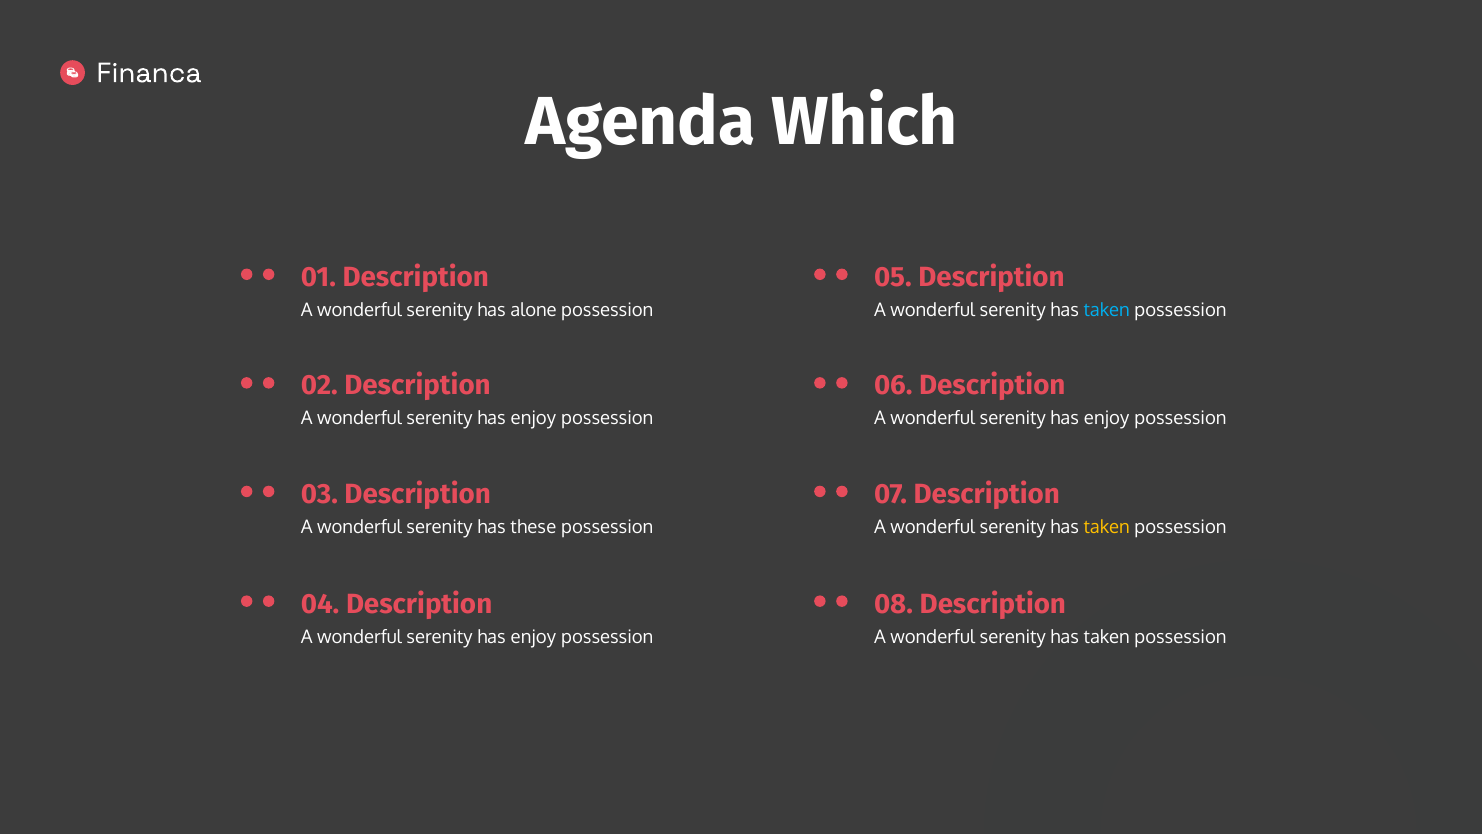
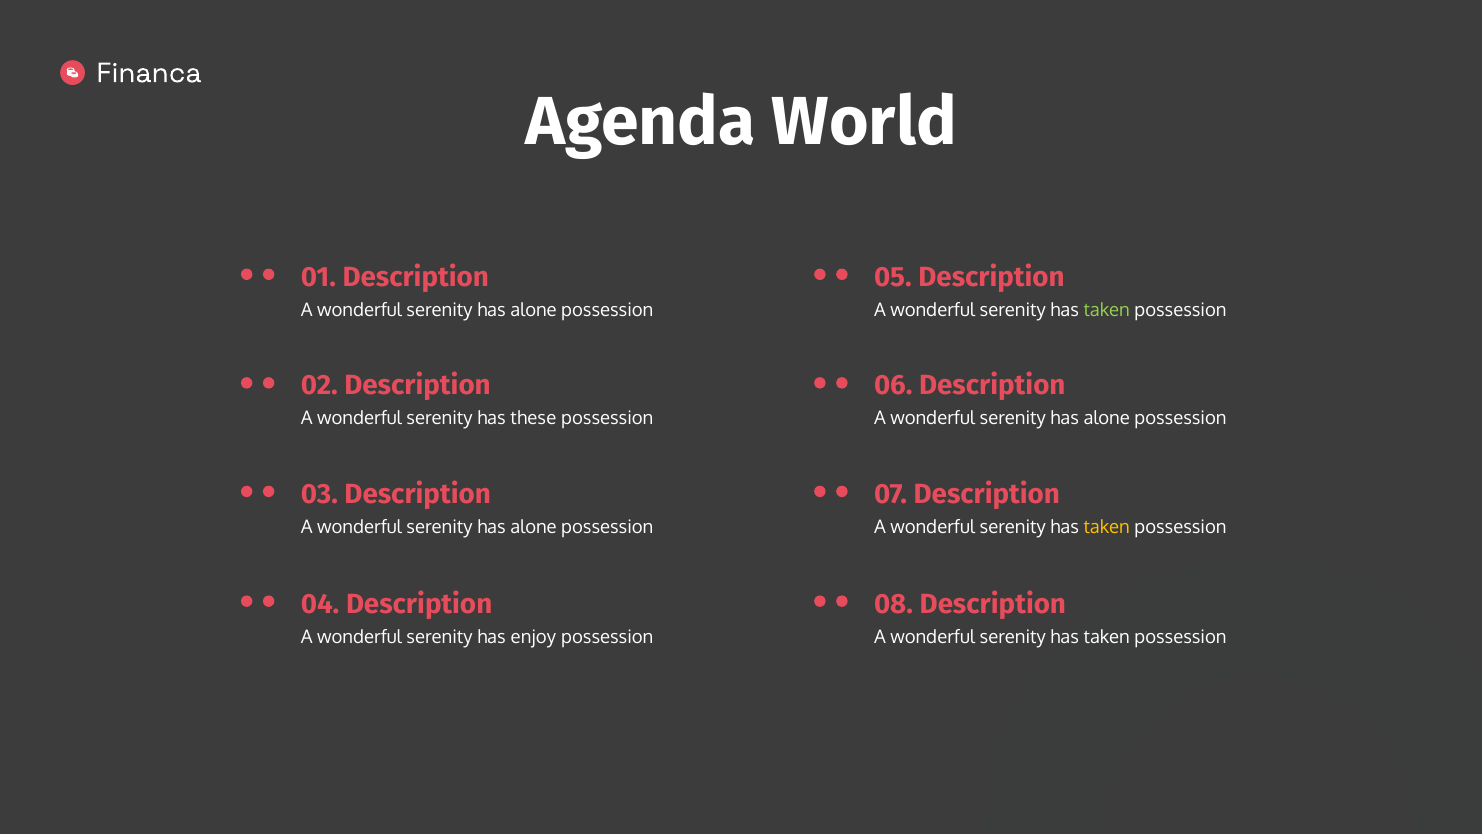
Which: Which -> World (864, 122)
taken colour: light blue -> light green (1107, 310)
enjoy: enjoy -> these (533, 418)
enjoy: enjoy -> alone (1107, 418)
these: these -> alone (534, 527)
